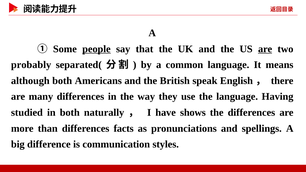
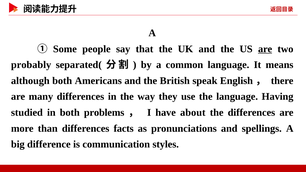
people underline: present -> none (96, 49)
naturally: naturally -> problems (104, 113)
shows: shows -> about (193, 113)
